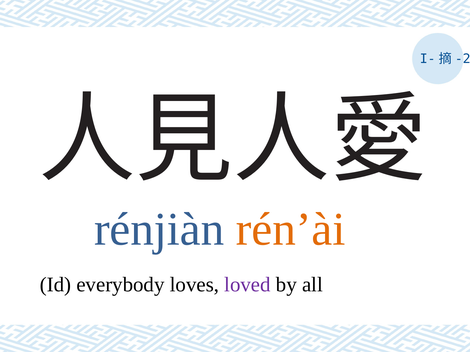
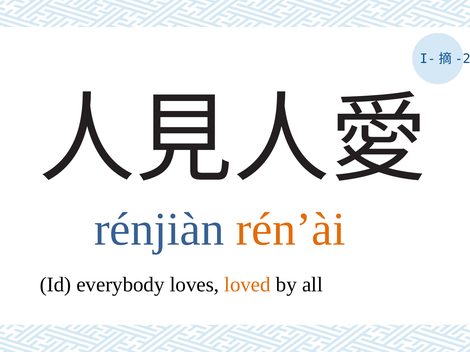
loved colour: purple -> orange (247, 285)
